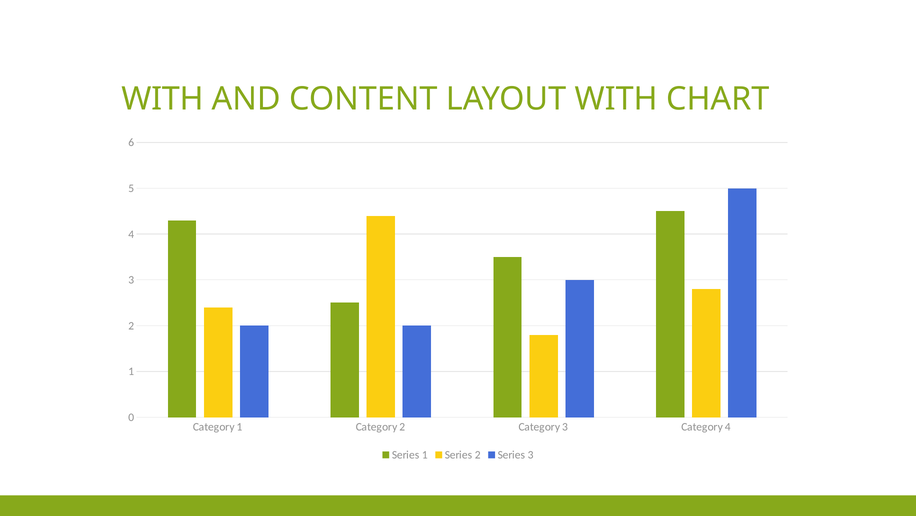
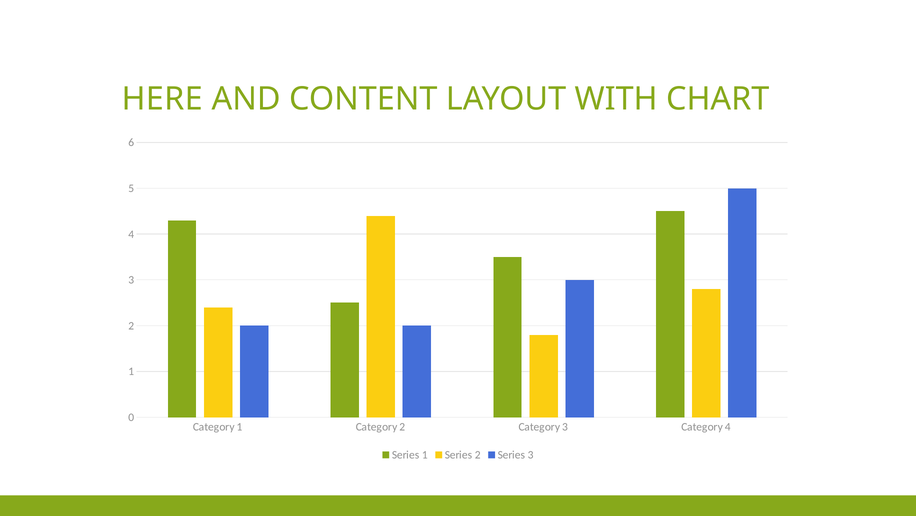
WITH: WITH -> HERE (162, 99)
